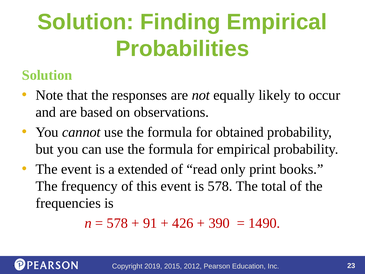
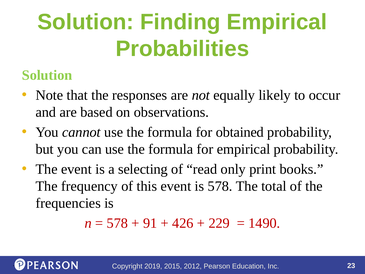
extended: extended -> selecting (143, 169)
390: 390 -> 229 (219, 223)
